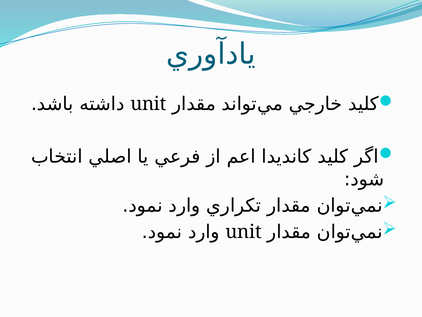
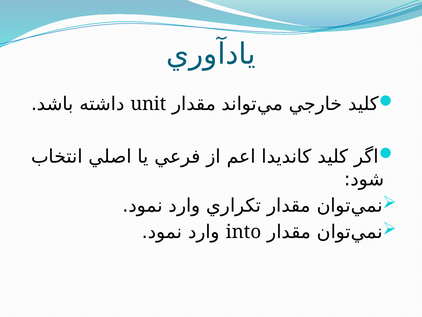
unit: unit -> into (244, 232)
